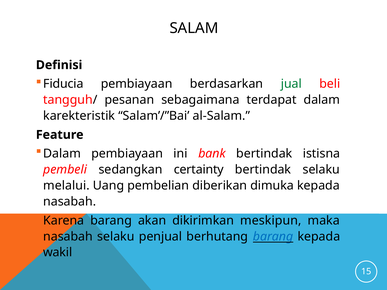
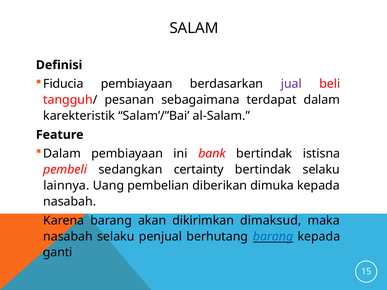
jual colour: green -> purple (291, 84)
melalui: melalui -> lainnya (66, 186)
meskipun: meskipun -> dimaksud (271, 221)
wakil: wakil -> ganti (58, 253)
